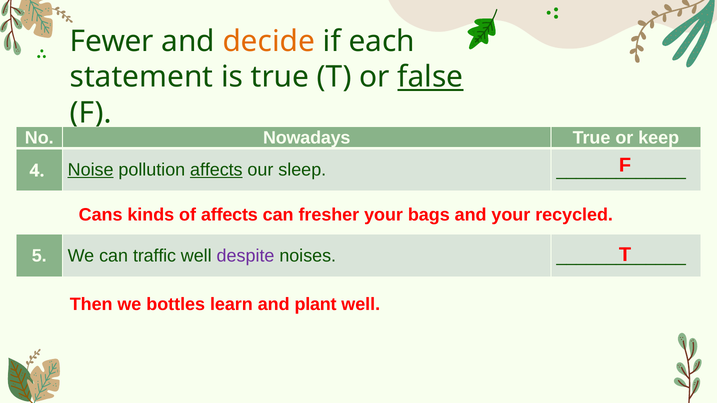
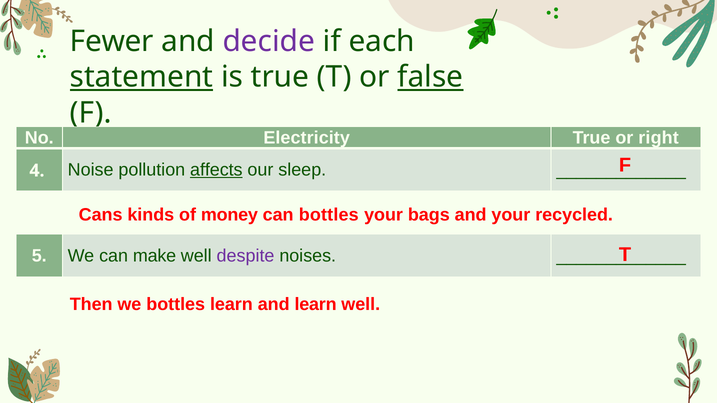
decide colour: orange -> purple (269, 41)
statement underline: none -> present (142, 77)
Nowadays: Nowadays -> Electricity (307, 138)
keep: keep -> right (659, 138)
Noise underline: present -> none (91, 170)
of affects: affects -> money (229, 215)
can fresher: fresher -> bottles (329, 215)
traffic: traffic -> make (155, 256)
and plant: plant -> learn (316, 305)
